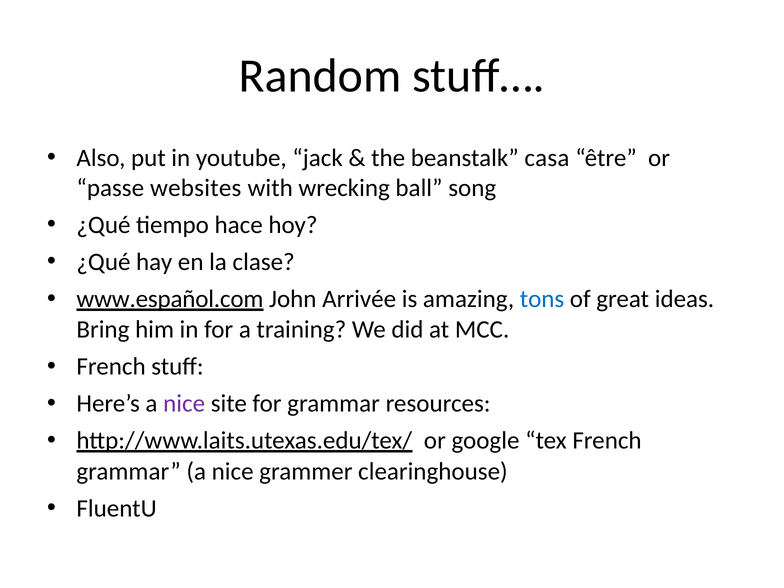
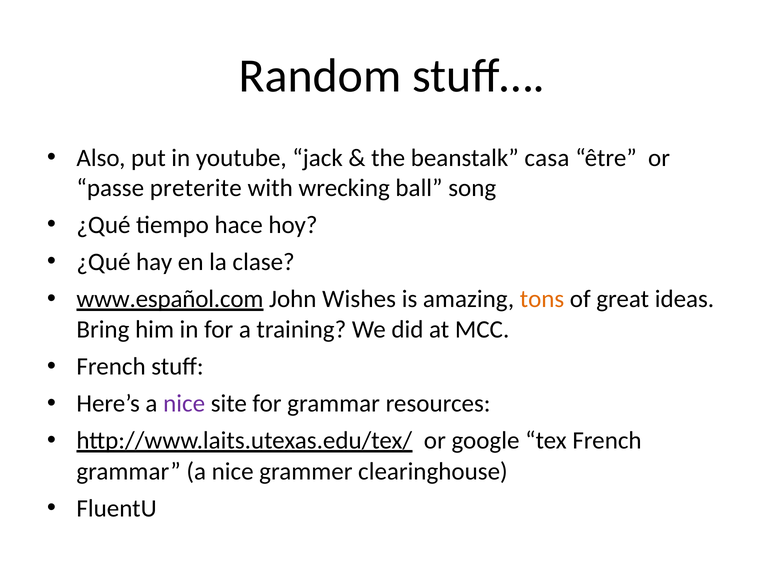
websites: websites -> preterite (196, 188)
Arrivée: Arrivée -> Wishes (359, 299)
tons colour: blue -> orange (542, 299)
